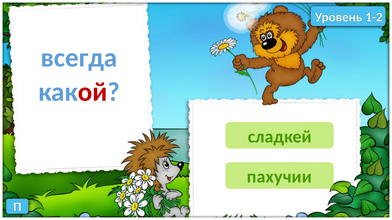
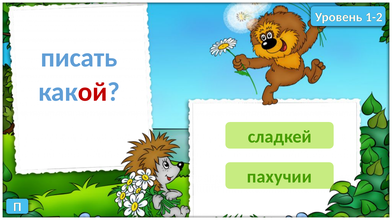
всегда: всегда -> писать (79, 58)
